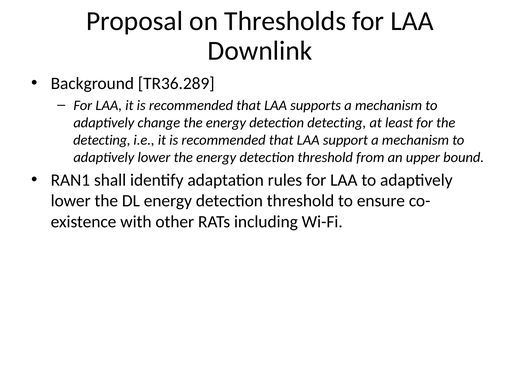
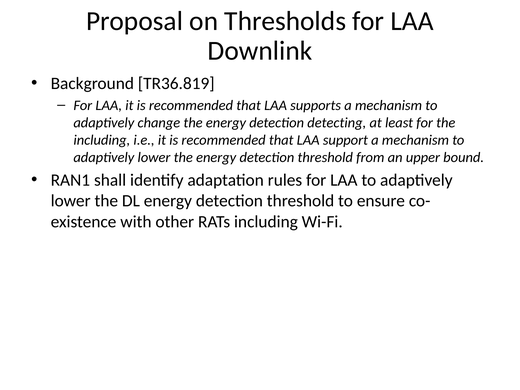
TR36.289: TR36.289 -> TR36.819 (176, 84)
detecting: detecting -> including (102, 140)
